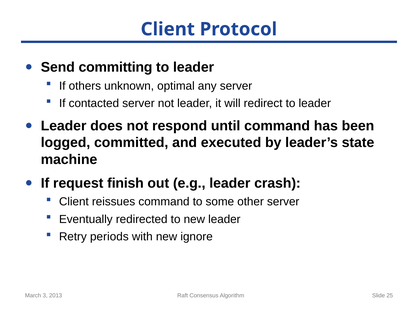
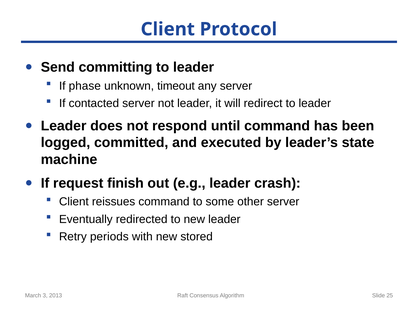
others: others -> phase (85, 86)
optimal: optimal -> timeout (176, 86)
ignore: ignore -> stored (197, 236)
